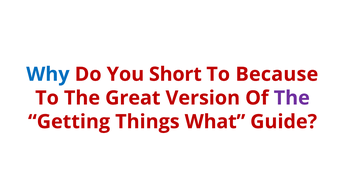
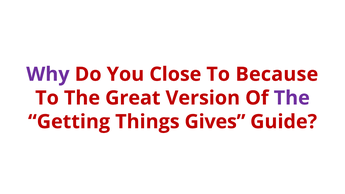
Why colour: blue -> purple (48, 74)
Short: Short -> Close (175, 74)
What: What -> Gives (215, 122)
